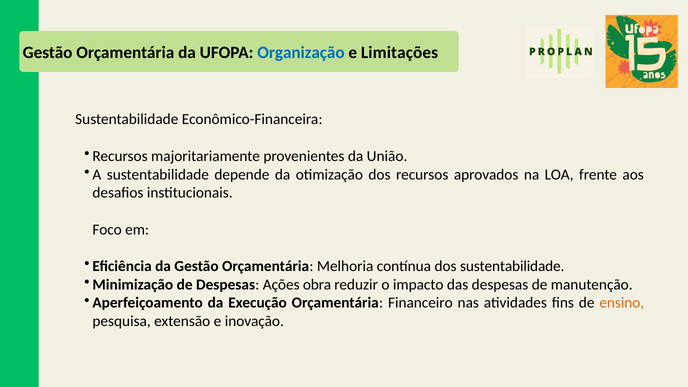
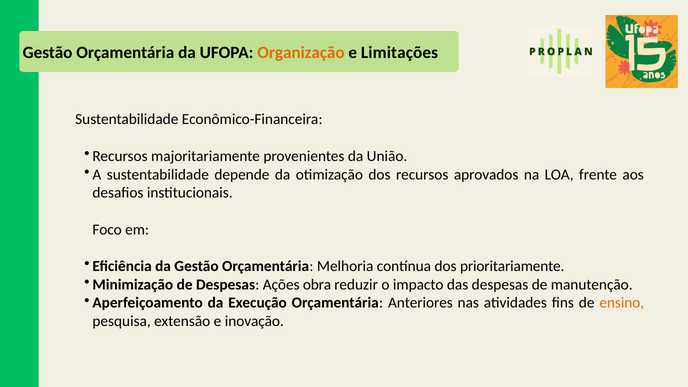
Organização colour: blue -> orange (301, 53)
dos sustentabilidade: sustentabilidade -> prioritariamente (512, 266)
Financeiro: Financeiro -> Anteriores (420, 303)
